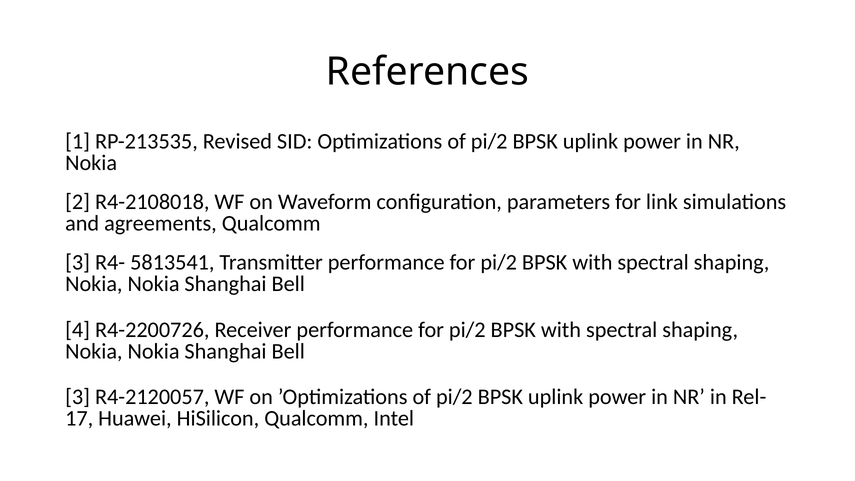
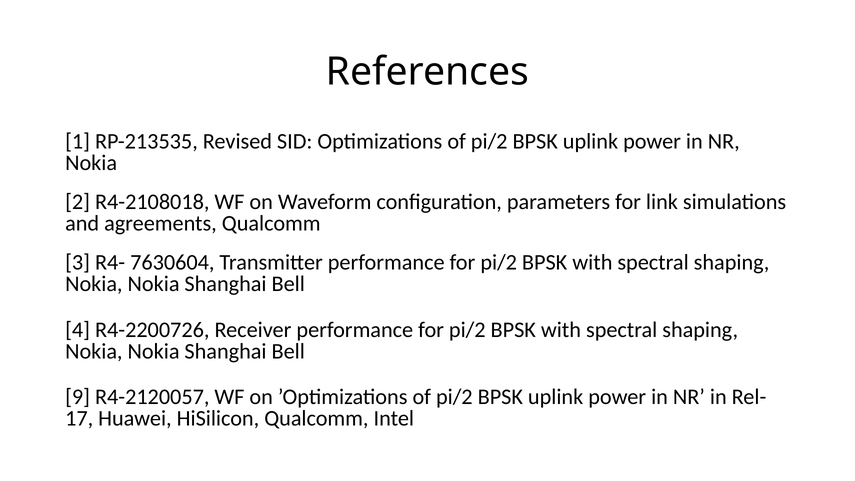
5813541: 5813541 -> 7630604 (172, 262)
3: 3 -> 9 (78, 397)
